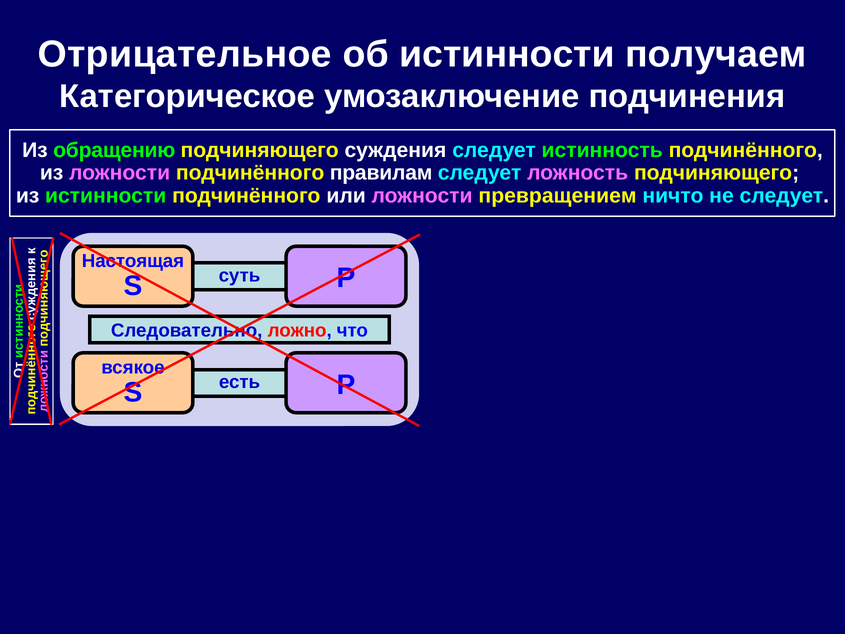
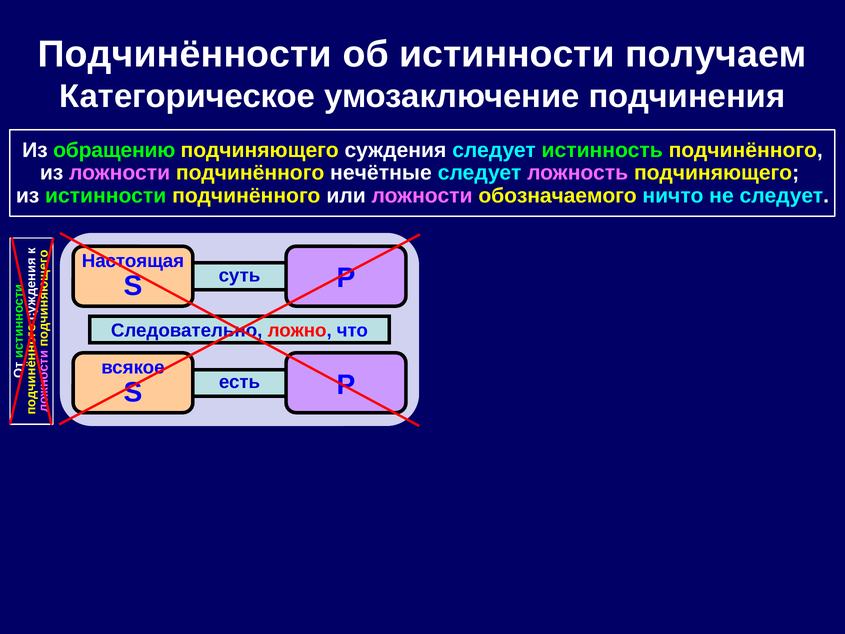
Отрицательное: Отрицательное -> Подчинённости (185, 55)
правилам: правилам -> нечётные (381, 173)
превращением: превращением -> обозначаемого (558, 196)
